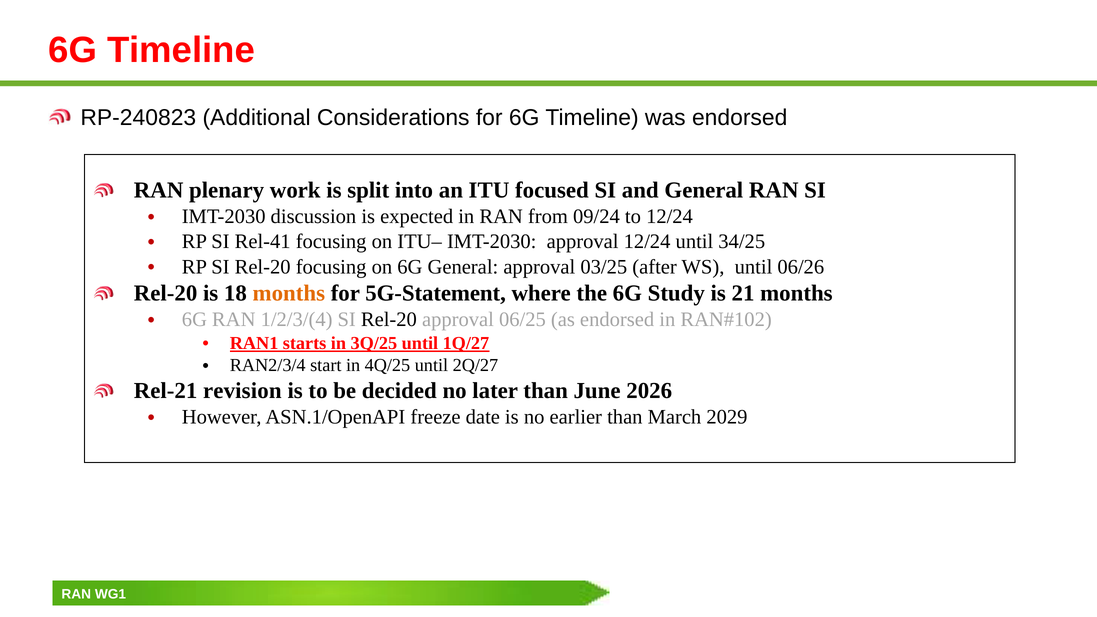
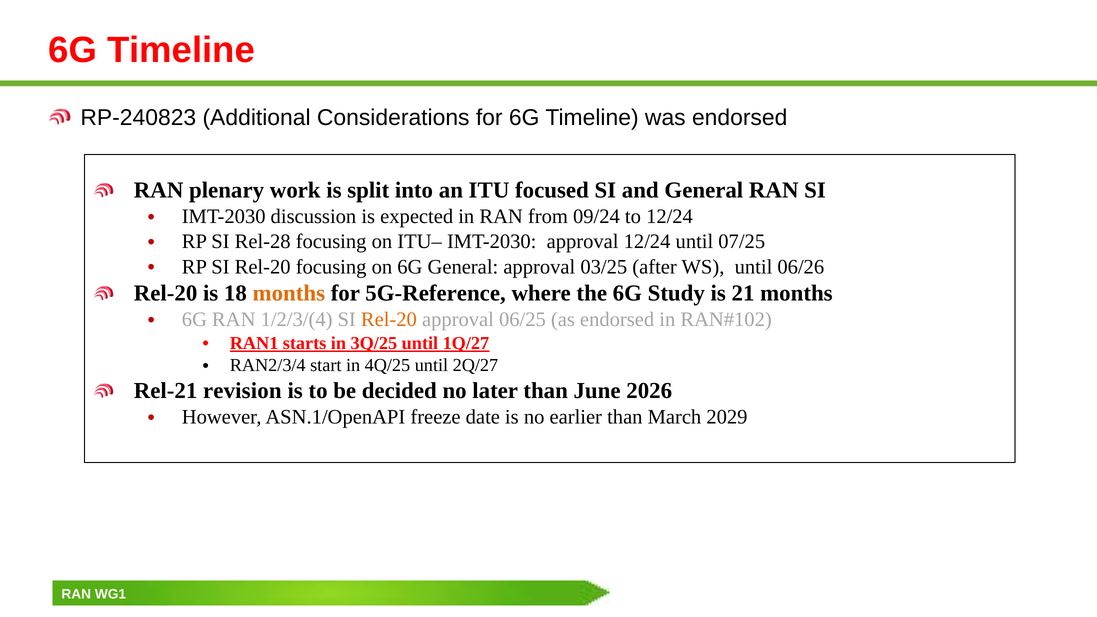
Rel-41: Rel-41 -> Rel-28 (263, 242)
34/25: 34/25 -> 07/25 (742, 242)
5G-Statement: 5G-Statement -> 5G-Reference (436, 293)
Rel-20 colour: black -> orange (389, 320)
